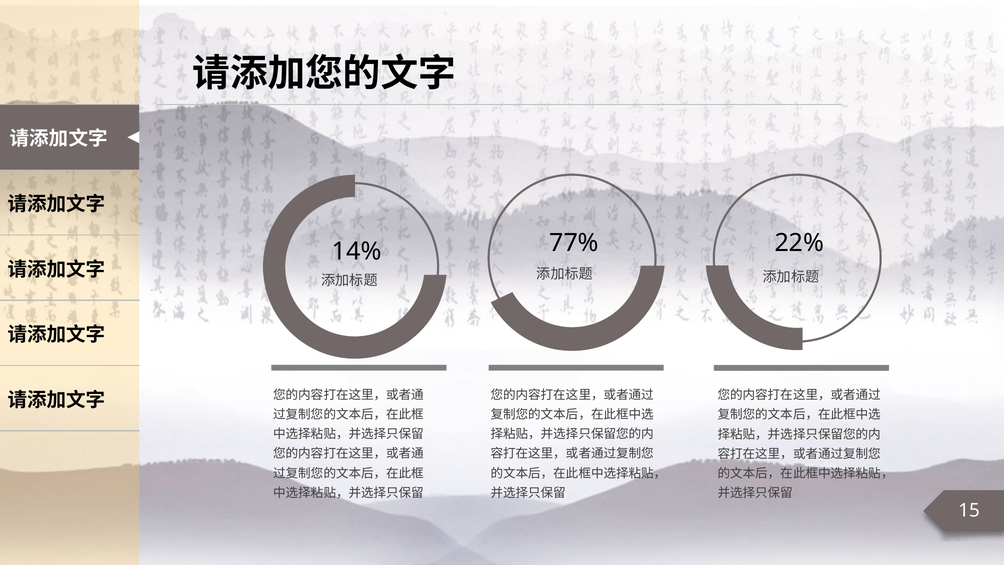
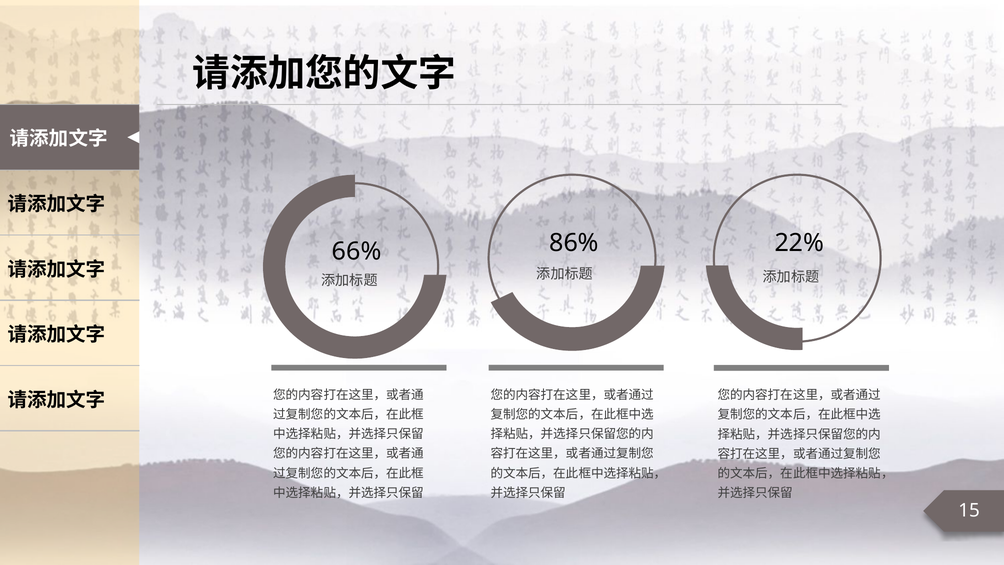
77%: 77% -> 86% (574, 243)
14%: 14% -> 66% (357, 251)
